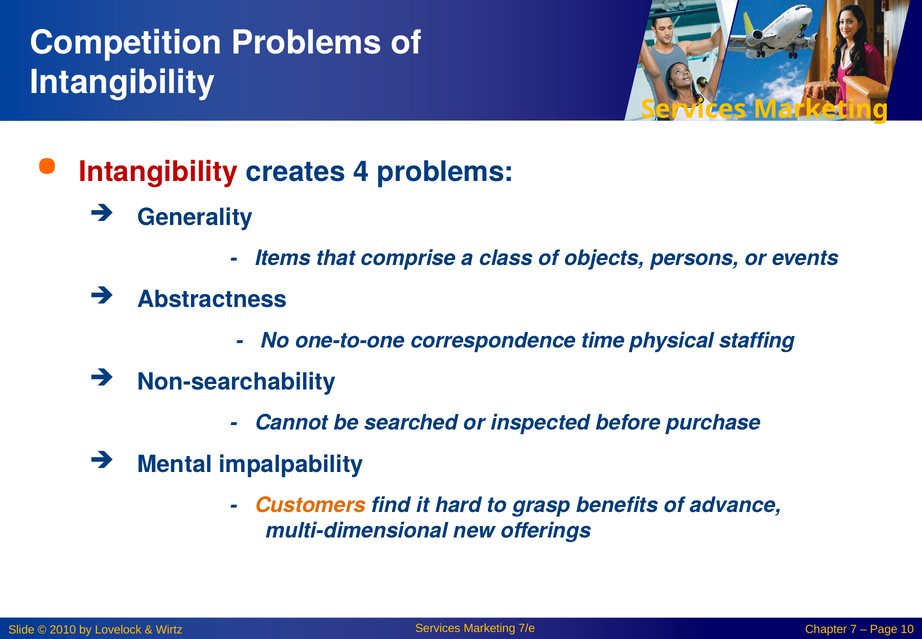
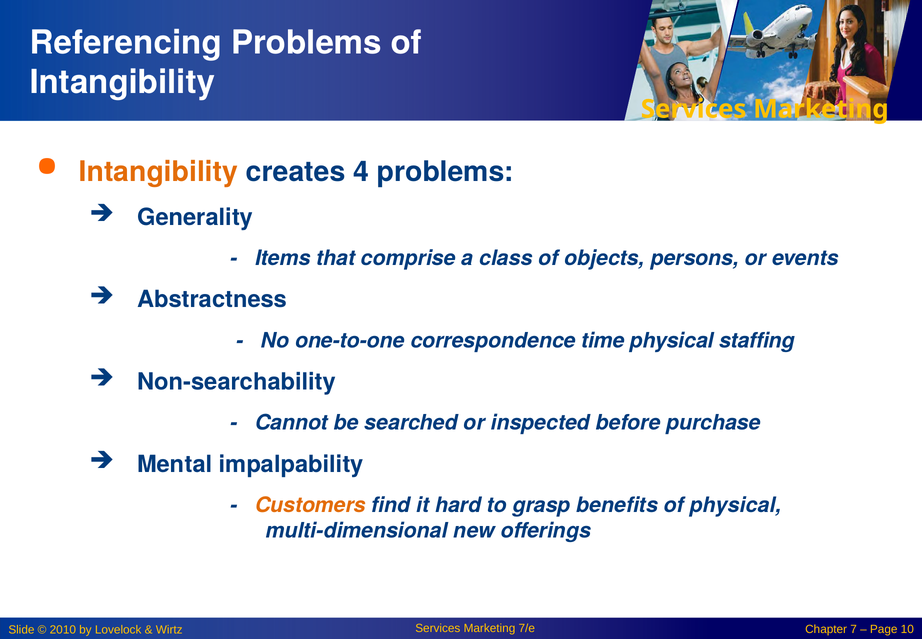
Competition: Competition -> Referencing (126, 43)
Intangibility colour: red -> orange (158, 172)
of advance: advance -> physical (736, 505)
